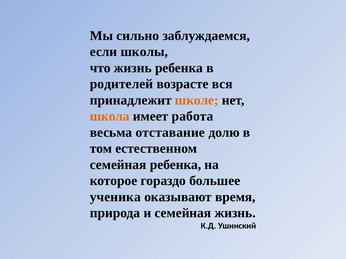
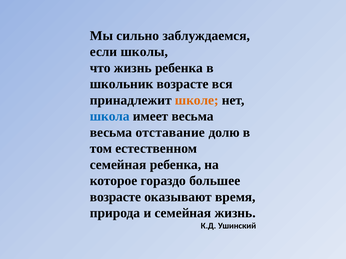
родителей: родителей -> школьник (122, 84)
школа colour: orange -> blue (110, 116)
имеет работа: работа -> весьма (193, 116)
ученика: ученика -> возрасте (115, 197)
